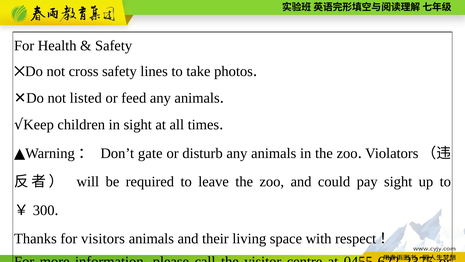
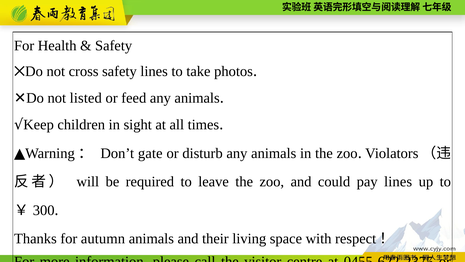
pay sight: sight -> lines (398, 182)
visitors: visitors -> autumn (103, 238)
